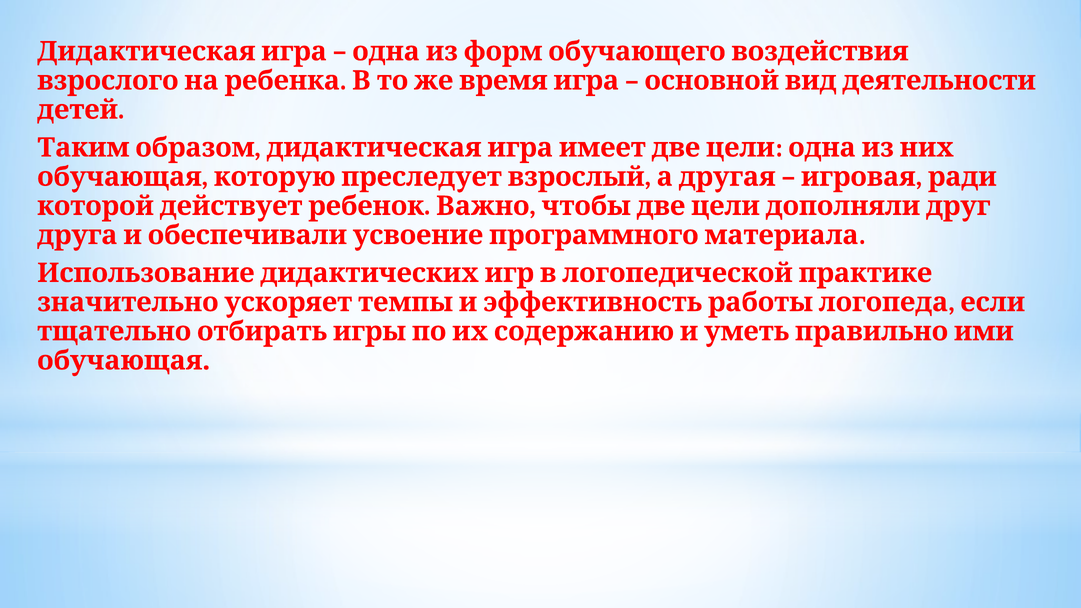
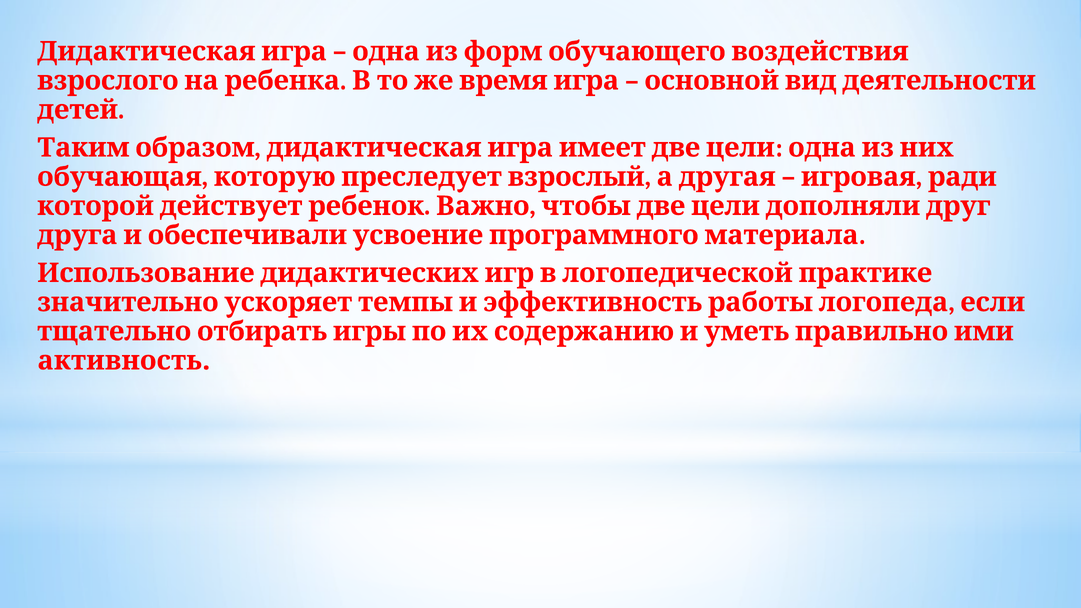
обучающая: обучающая -> активность (120, 361)
